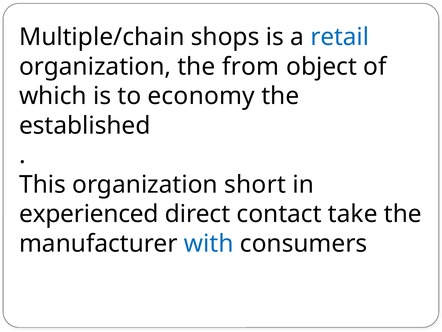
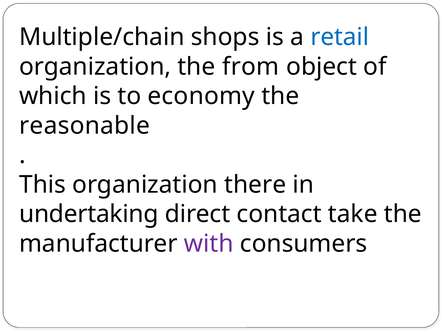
established: established -> reasonable (85, 125)
short: short -> there (255, 184)
experienced: experienced -> undertaking (89, 214)
with colour: blue -> purple (209, 243)
